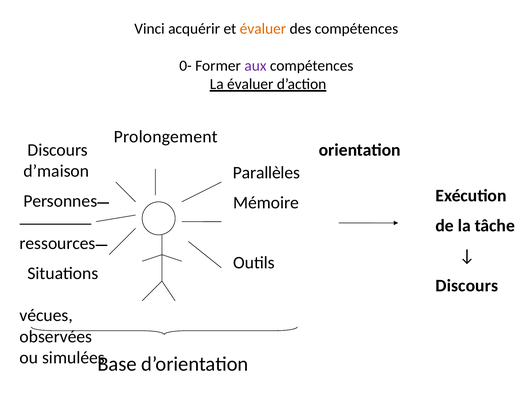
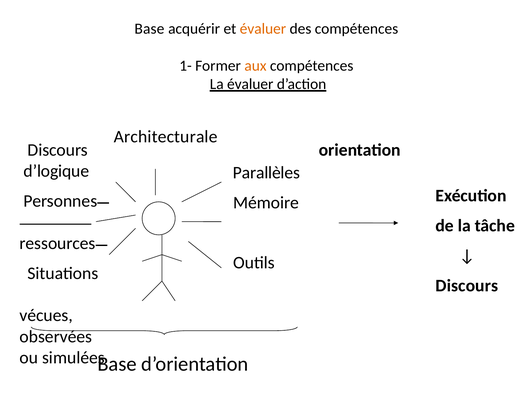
Vinci: Vinci -> Base (149, 29)
0-: 0- -> 1- (186, 66)
aux colour: purple -> orange (255, 66)
Prolongement: Prolongement -> Architecturale (166, 137)
d’maison: d’maison -> d’logique (56, 171)
